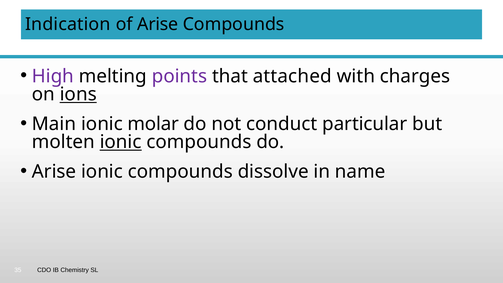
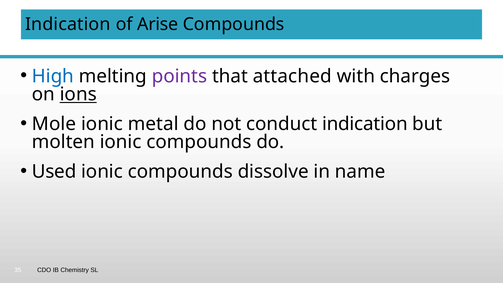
High colour: purple -> blue (53, 76)
Main: Main -> Mole (54, 124)
molar: molar -> metal (153, 124)
conduct particular: particular -> indication (365, 124)
ionic underline: present -> none (121, 142)
Arise: Arise -> Used (54, 172)
